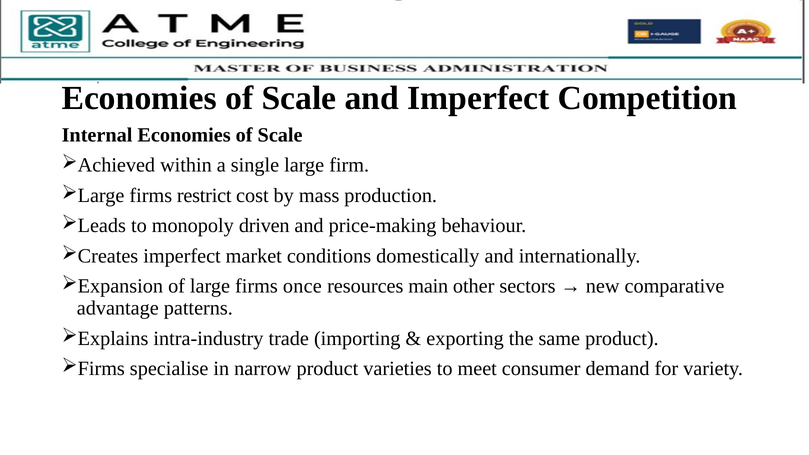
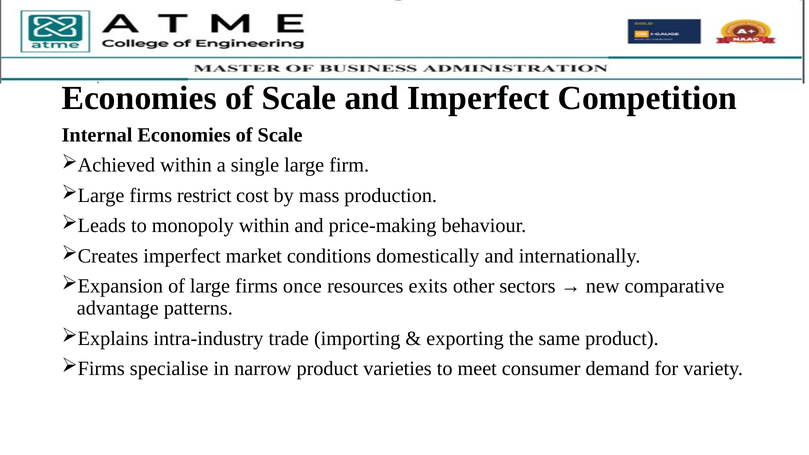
monopoly driven: driven -> within (264, 226)
main: main -> exits (428, 286)
